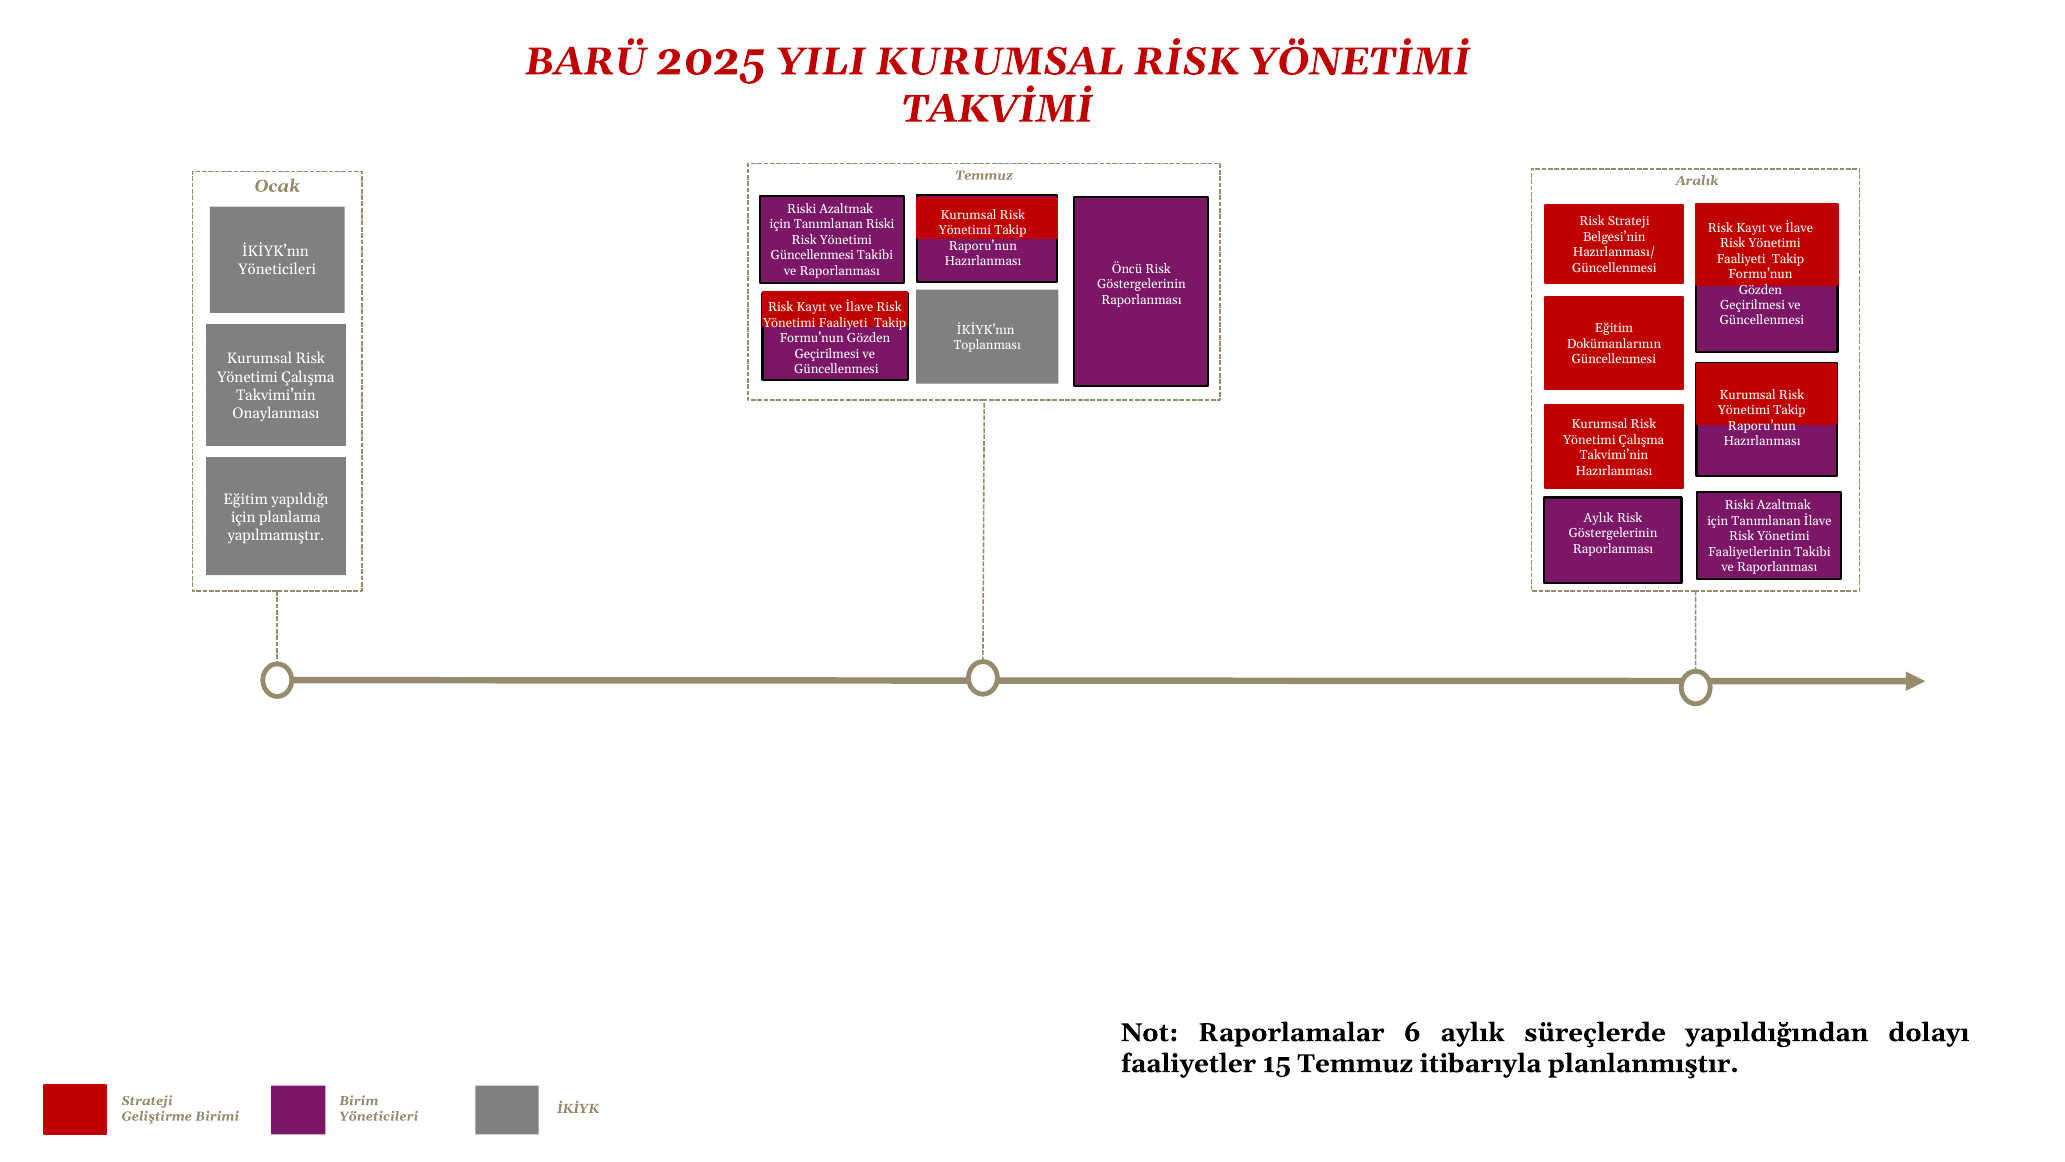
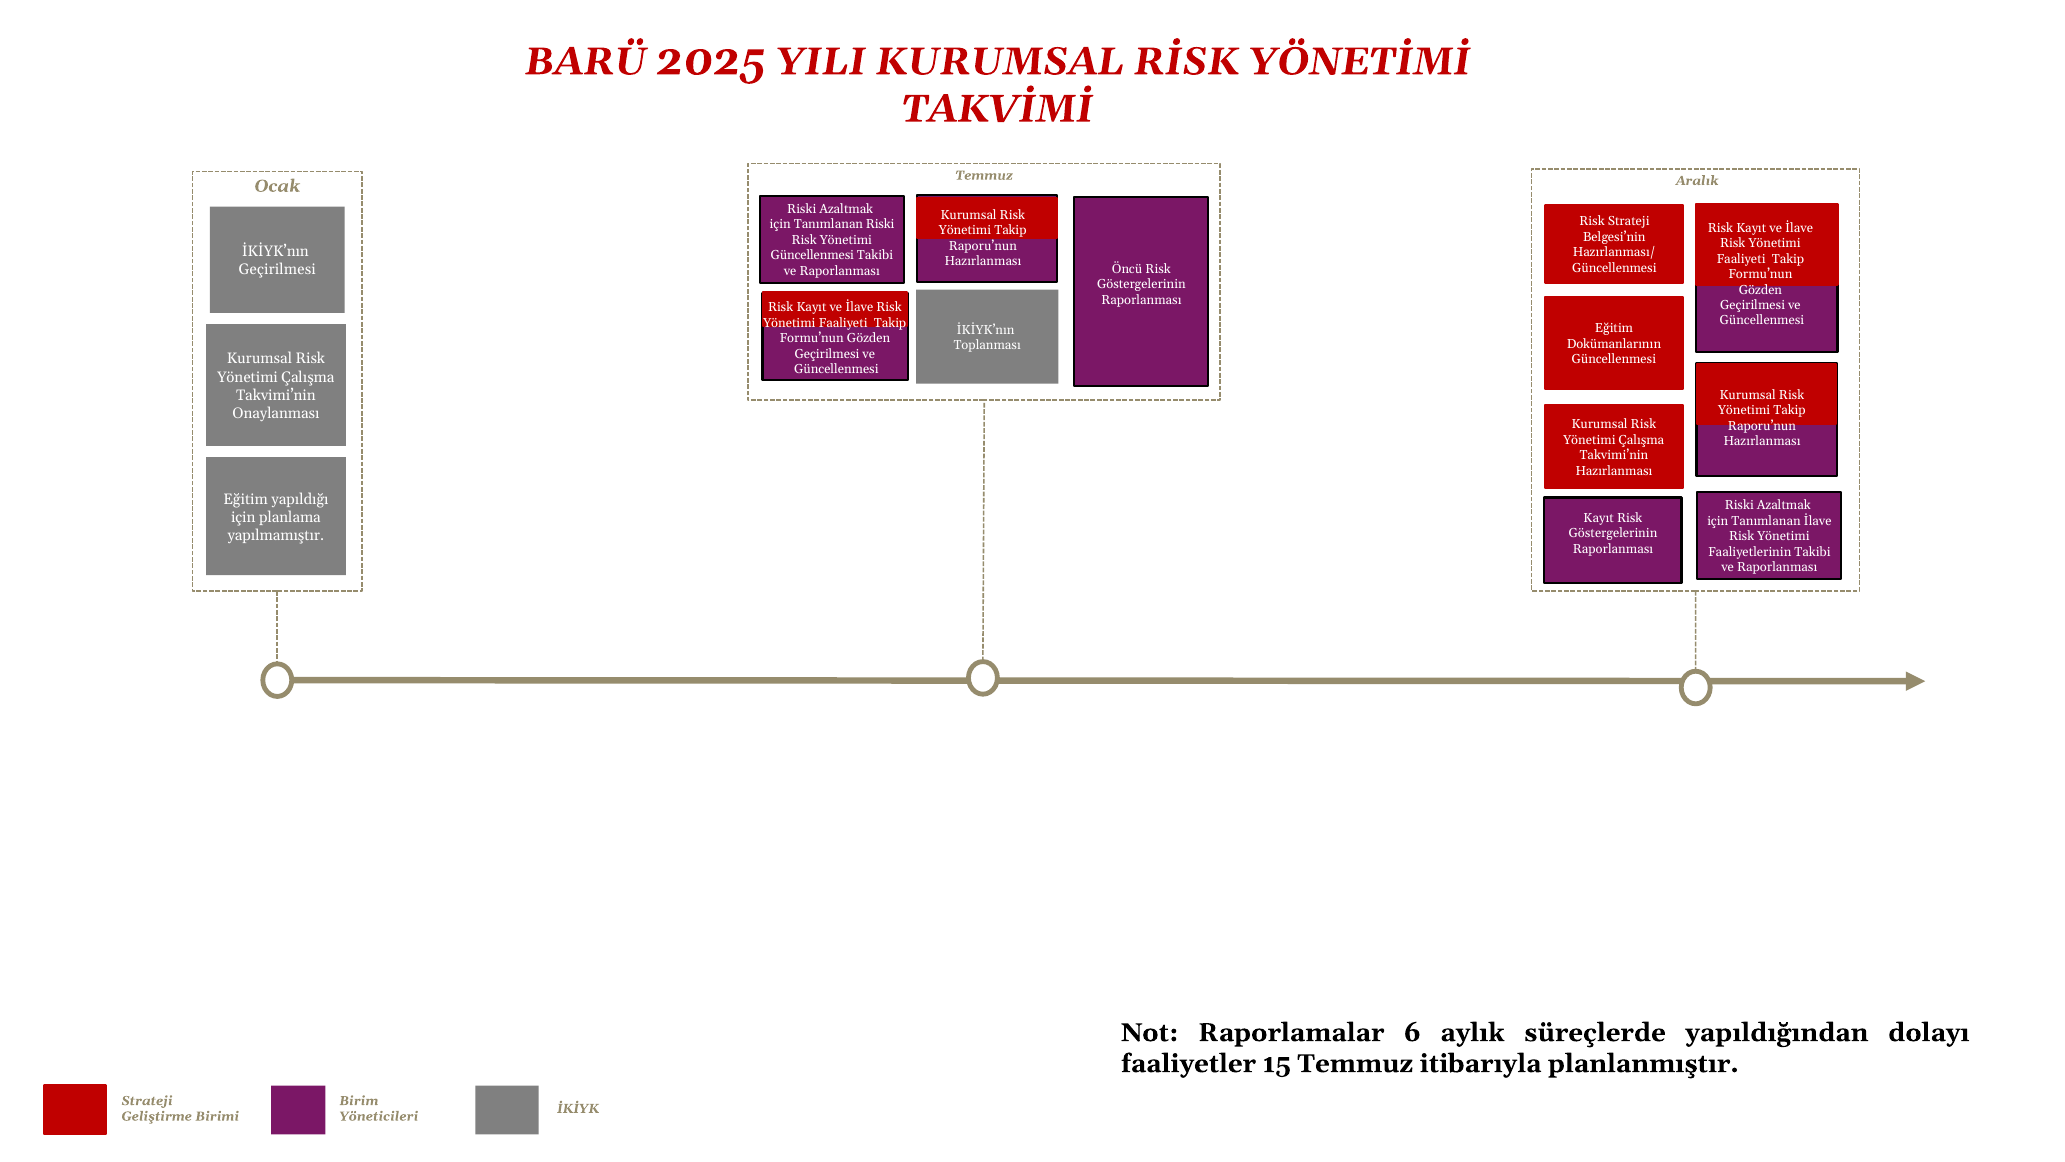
Yöneticileri: Yöneticileri -> Geçirilmesi (277, 270)
Aylık: Aylık -> Kayıt (1599, 518)
